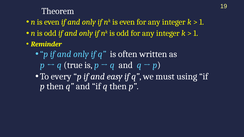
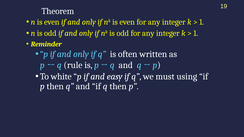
true: true -> rule (73, 65)
every: every -> white (61, 77)
